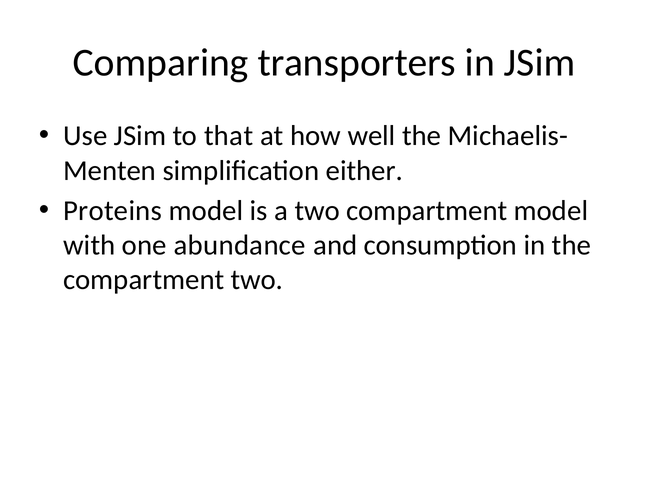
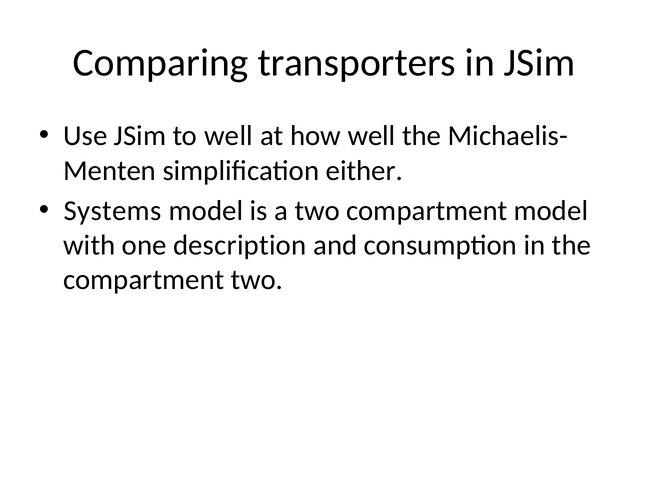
to that: that -> well (229, 136)
Proteins: Proteins -> Systems (113, 211)
abundance: abundance -> description (240, 246)
